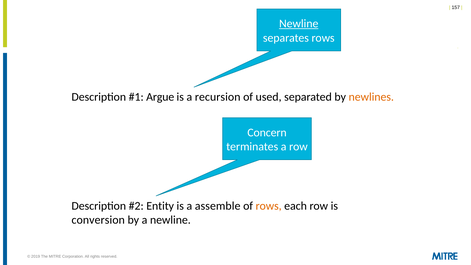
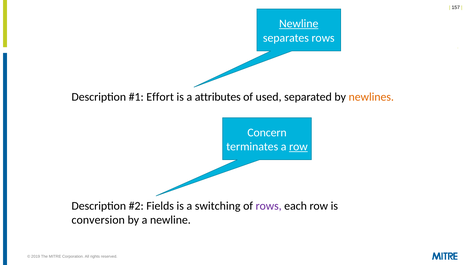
Argue: Argue -> Effort (160, 97)
recursion: recursion -> attributes (218, 97)
row underline: none -> present (298, 147)
Entity: Entity -> Fields (160, 206)
assemble: assemble -> switching (218, 206)
rows colour: orange -> purple (269, 206)
